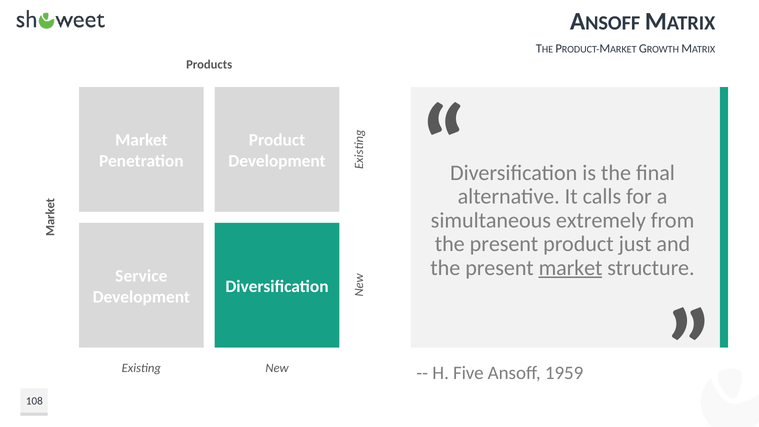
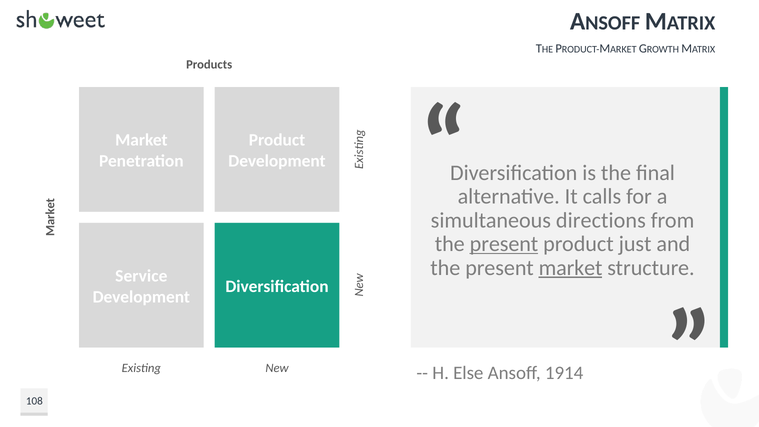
extremely: extremely -> directions (601, 220)
present underline: none -> present (504, 244)
Five: Five -> Else (468, 373)
1959: 1959 -> 1914 (564, 373)
